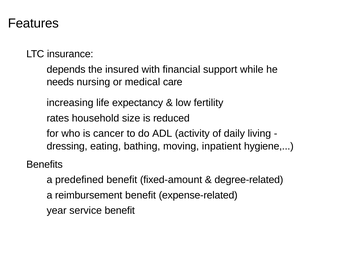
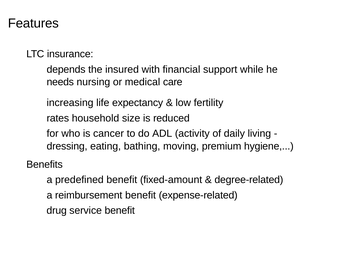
inpatient: inpatient -> premium (222, 146)
year: year -> drug (57, 210)
